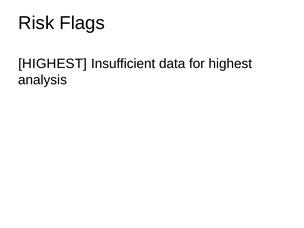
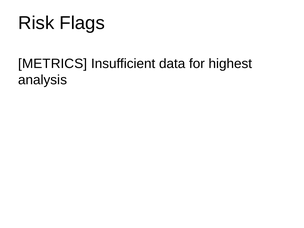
HIGHEST: HIGHEST -> METRICS (53, 64)
